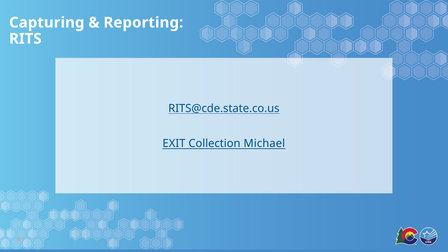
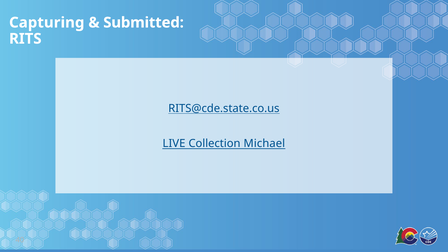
Reporting: Reporting -> Submitted (144, 23)
EXIT: EXIT -> LIVE (174, 144)
